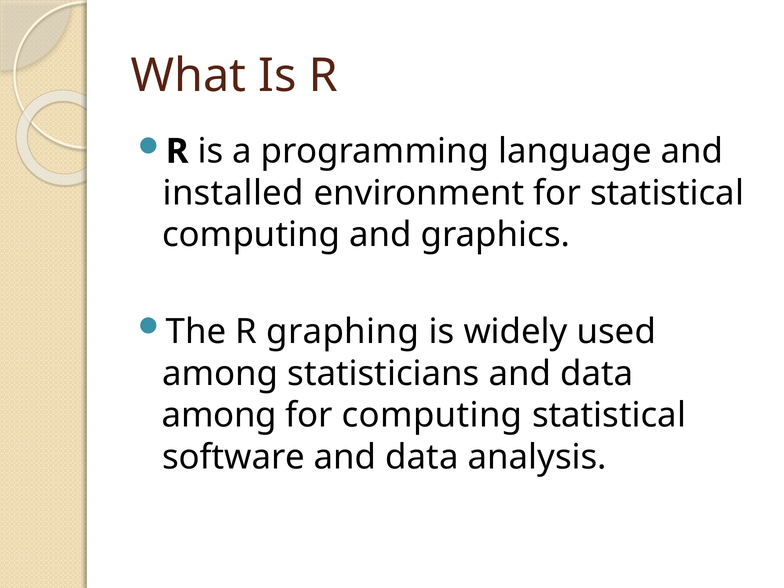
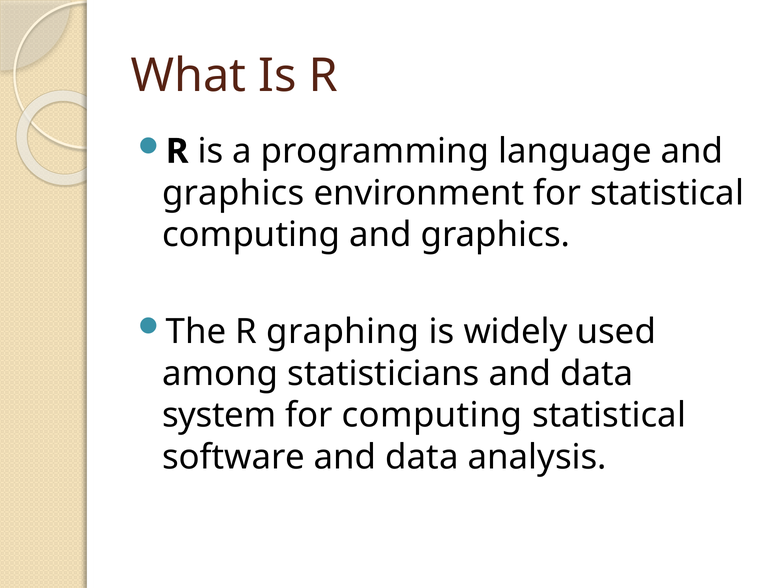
installed: installed -> graphics (233, 193)
among: among -> system (219, 415)
